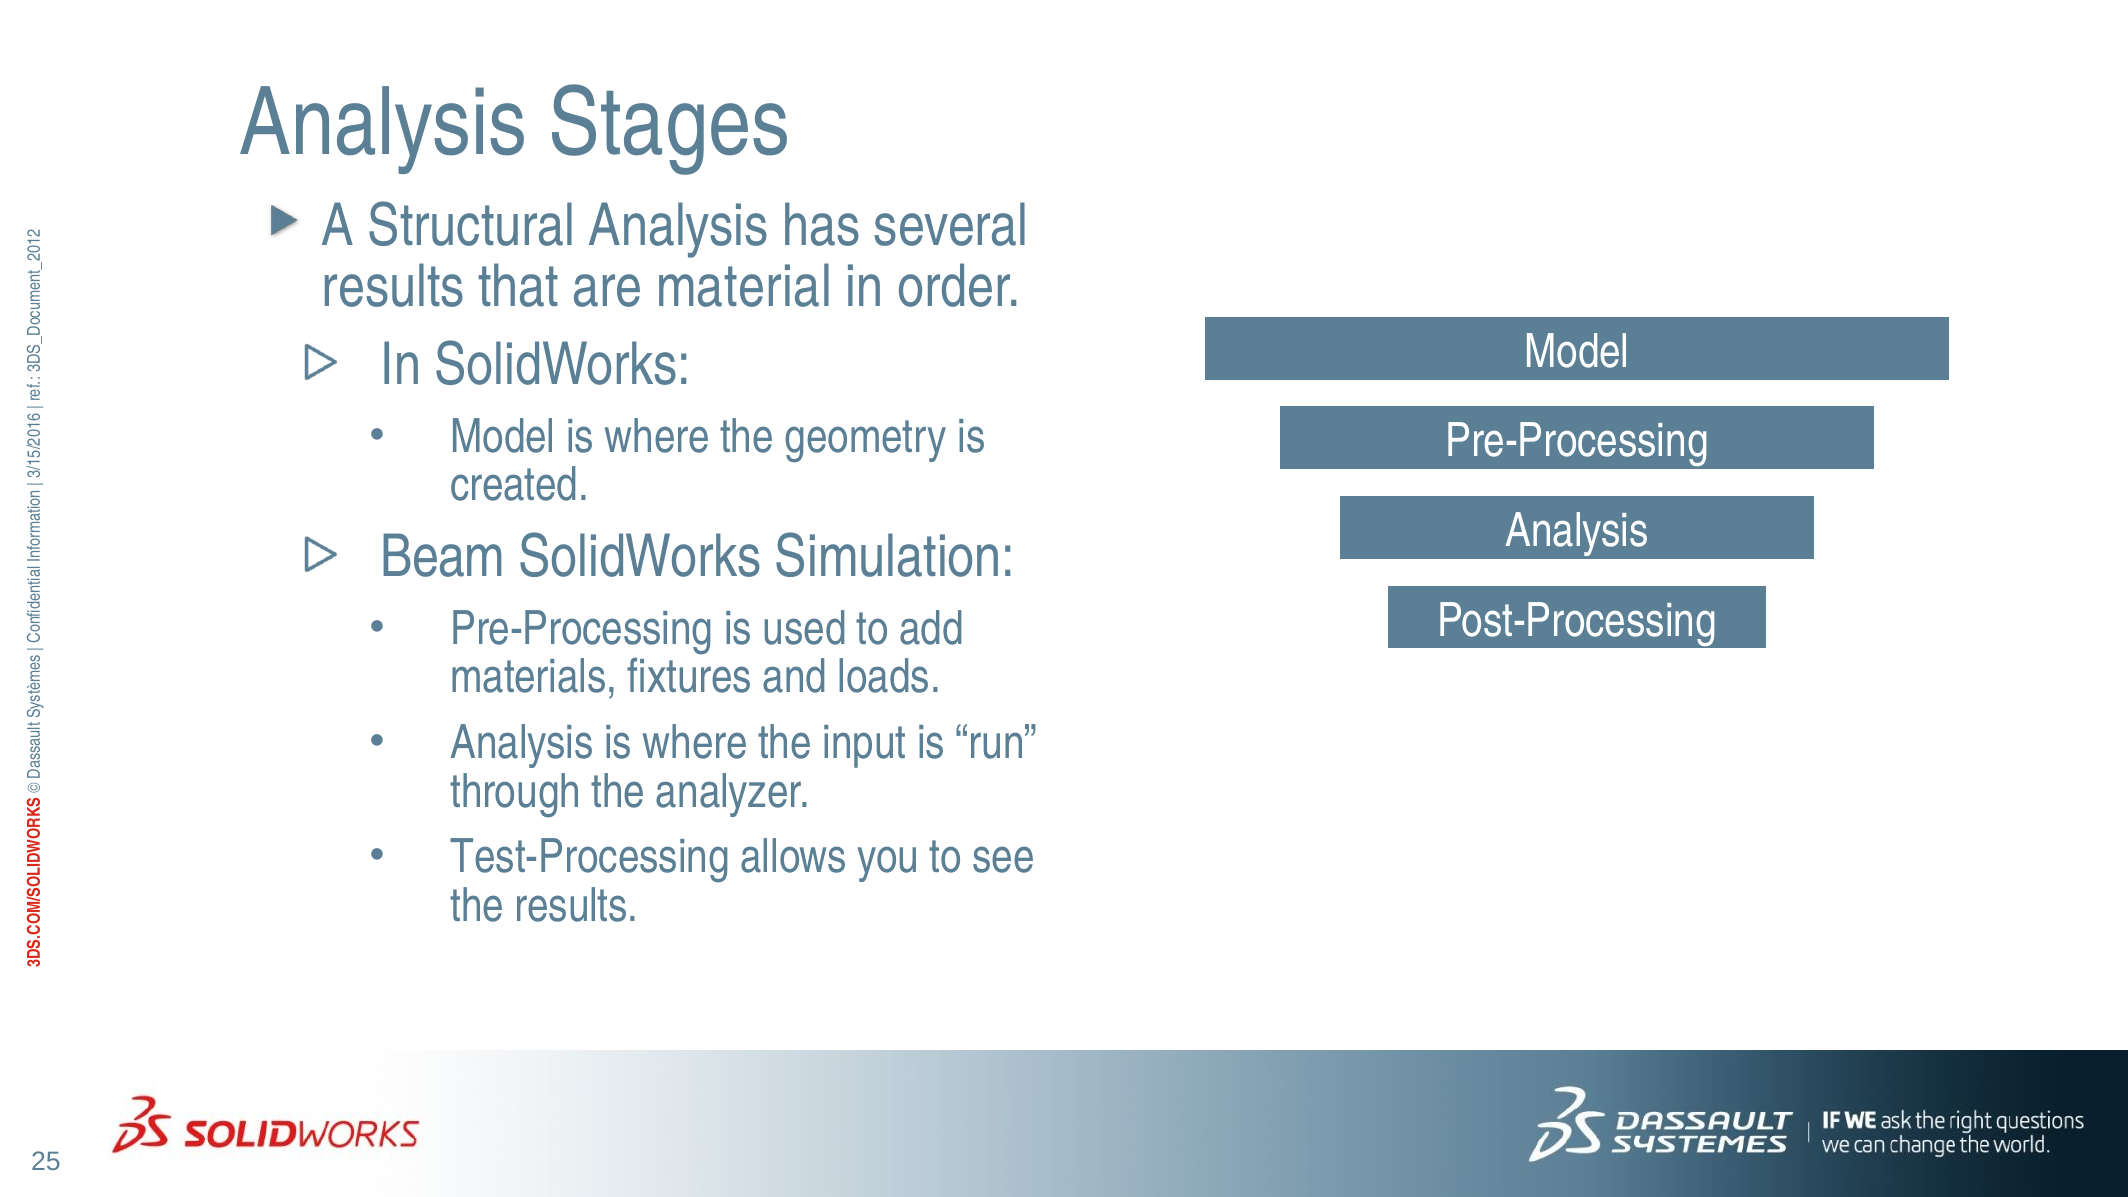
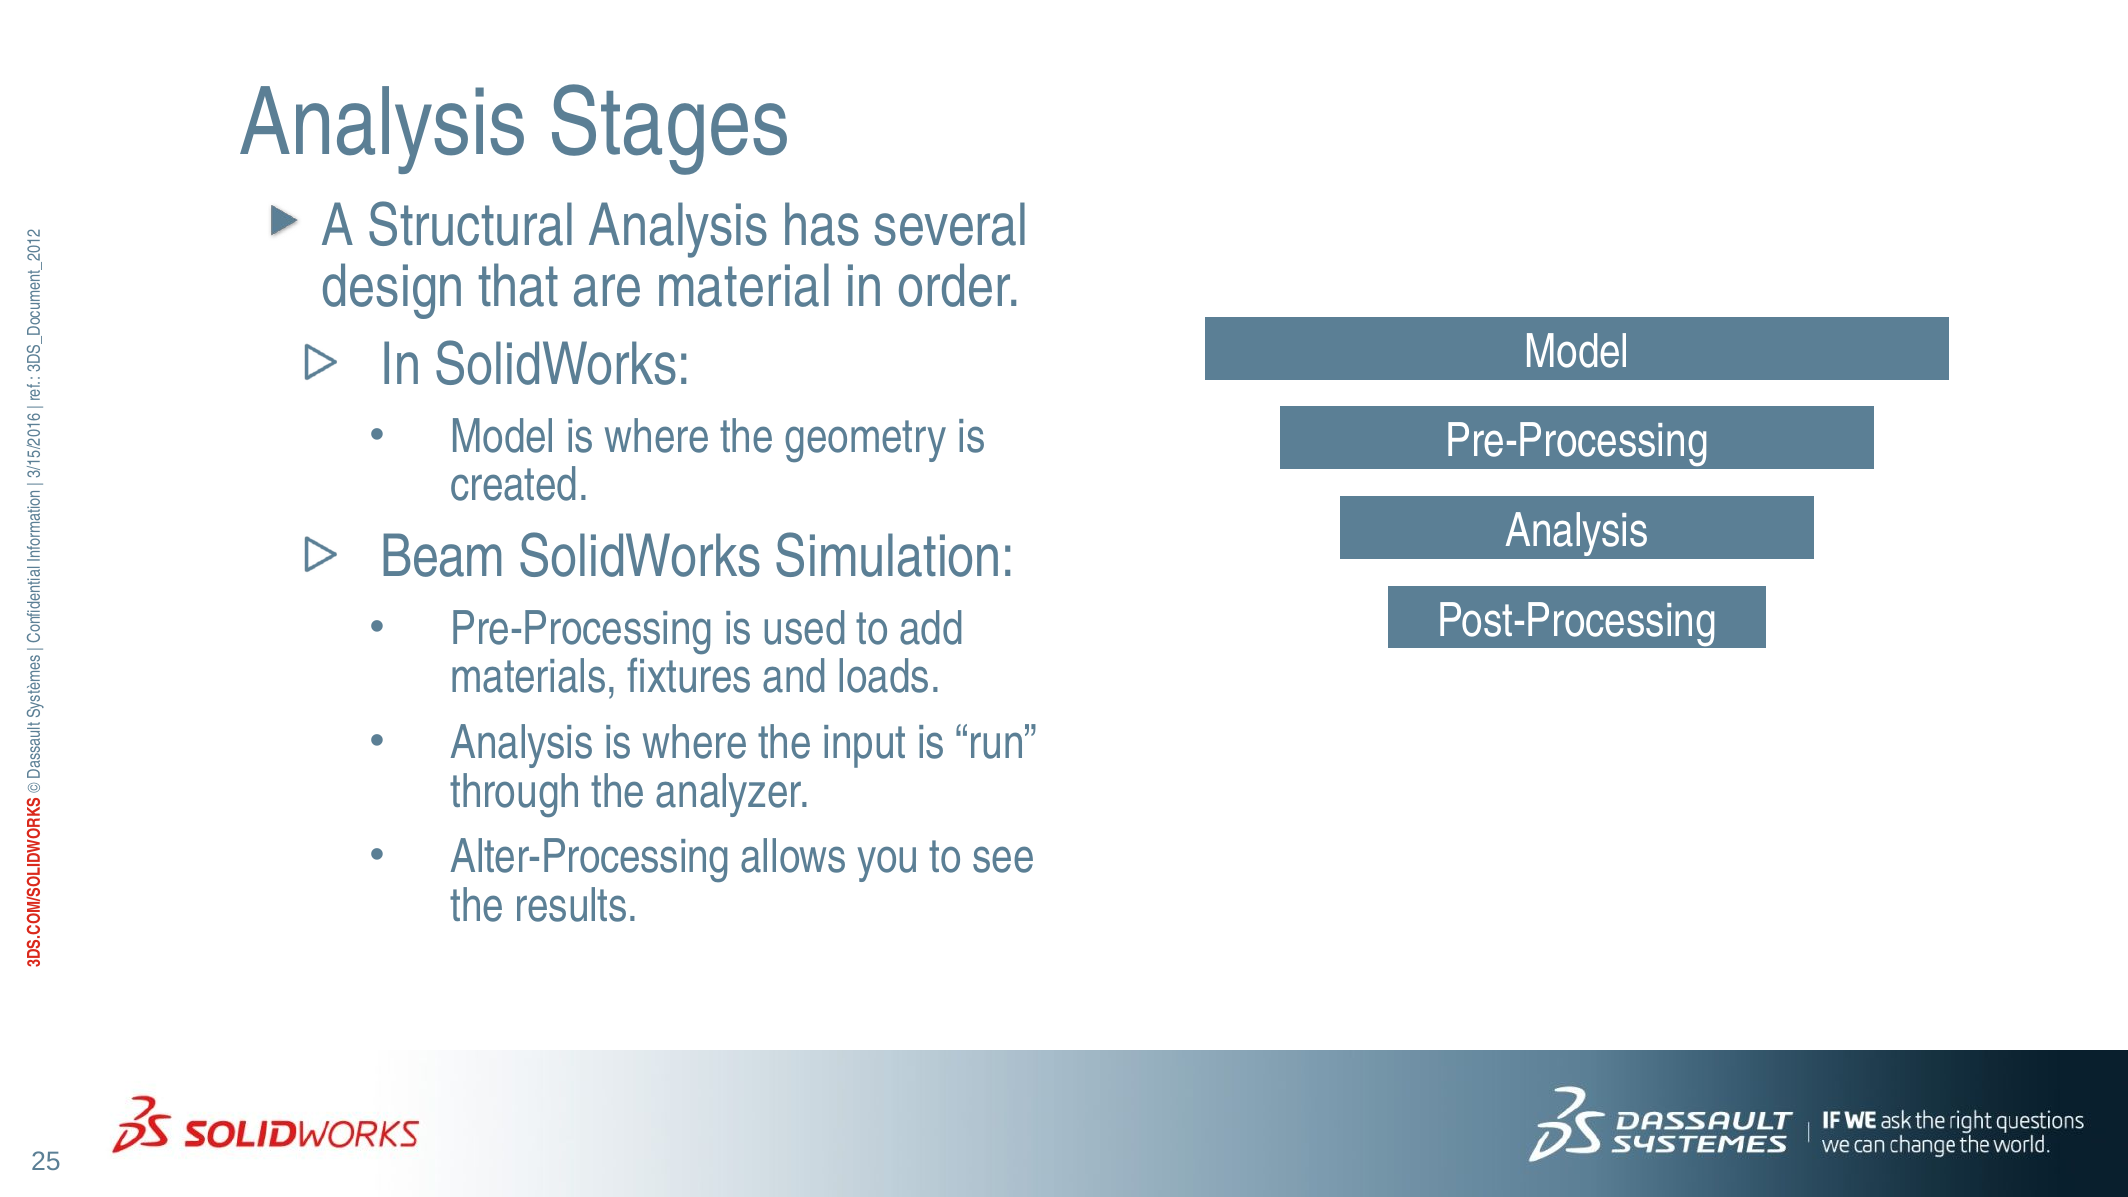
results: results -> design (393, 287)
Test-Processing: Test-Processing -> Alter-Processing (590, 857)
